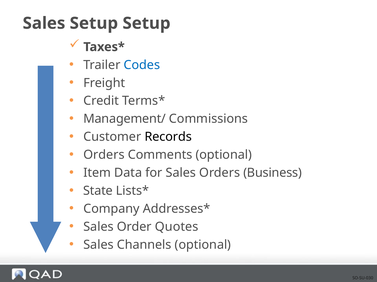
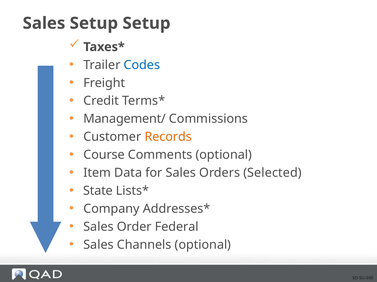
Records colour: black -> orange (168, 137)
Orders: Orders -> Course (104, 155)
Business: Business -> Selected (272, 173)
Quotes: Quotes -> Federal (177, 227)
